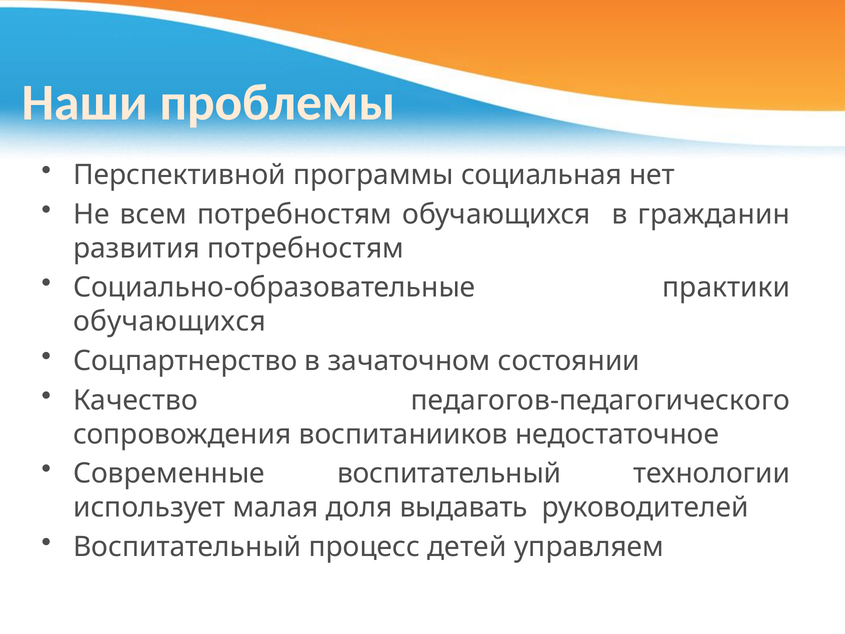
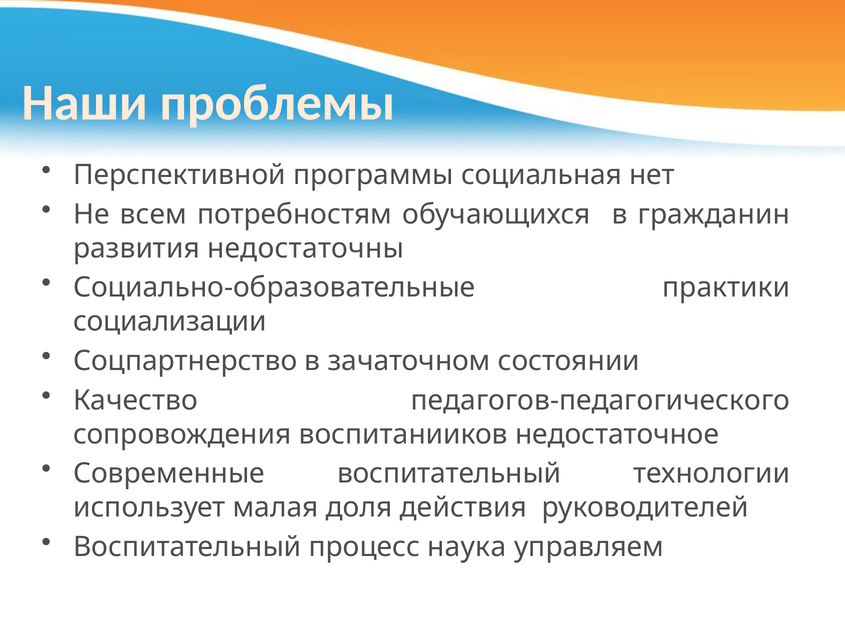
развития потребностям: потребностям -> недостаточны (306, 248)
обучающихся: обучающихся -> социализации (170, 321)
выдавать: выдавать -> действия (463, 507)
детей: детей -> наука (467, 547)
